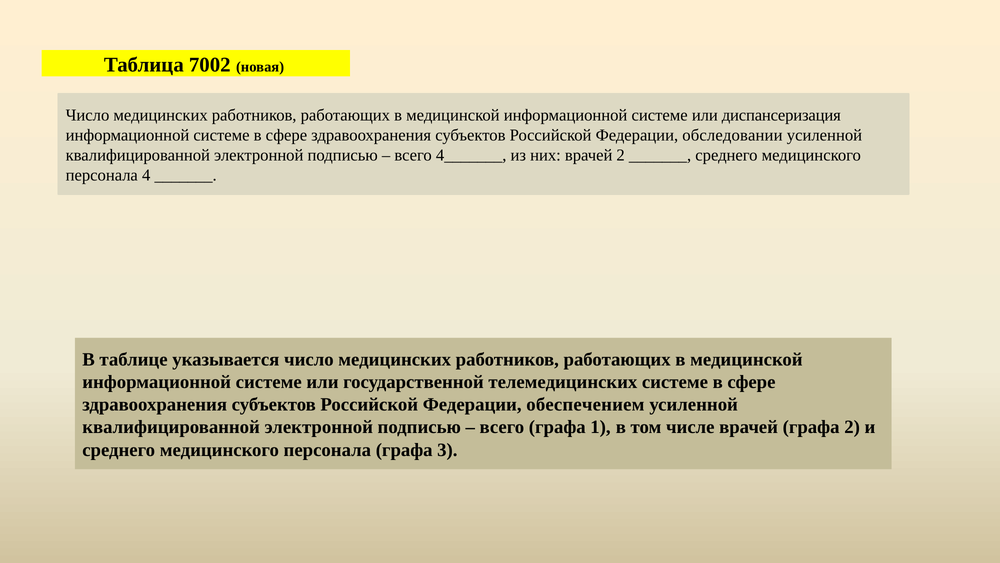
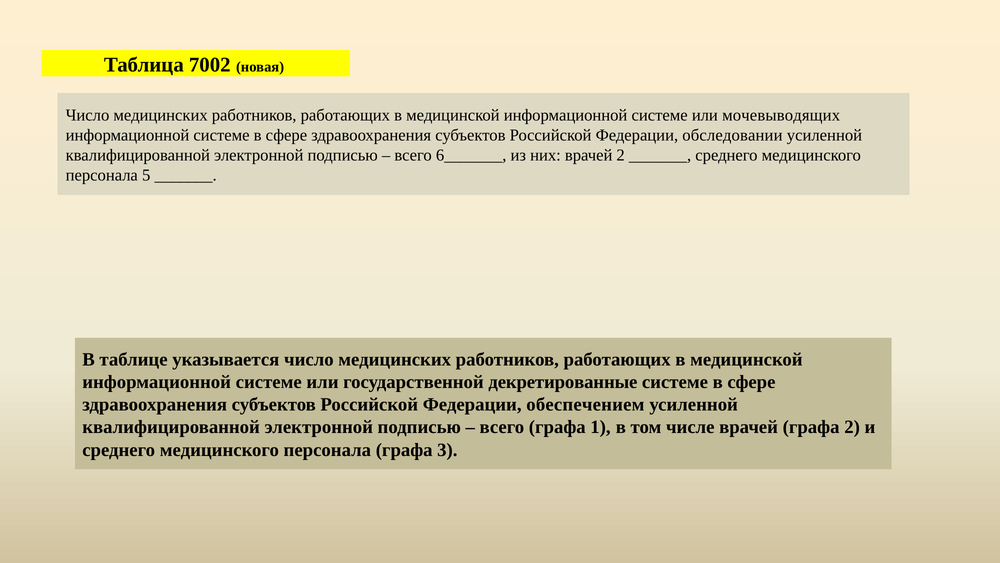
диспансеризация: диспансеризация -> мочевыводящих (781, 115)
4_______: 4_______ -> 6_______ (471, 155)
4: 4 -> 5 (146, 175)
телемедицинских: телемедицинских -> декретированные (563, 382)
